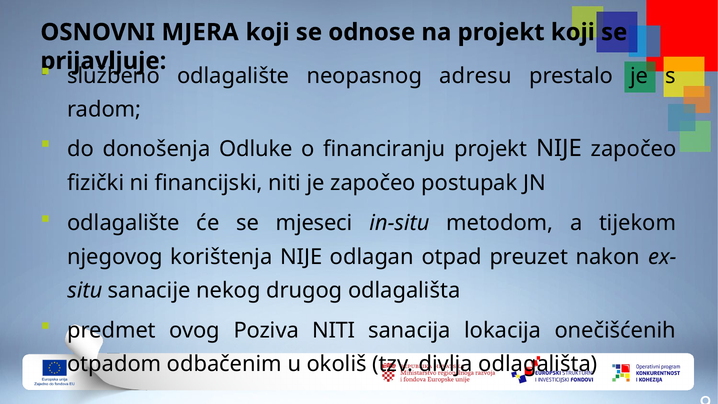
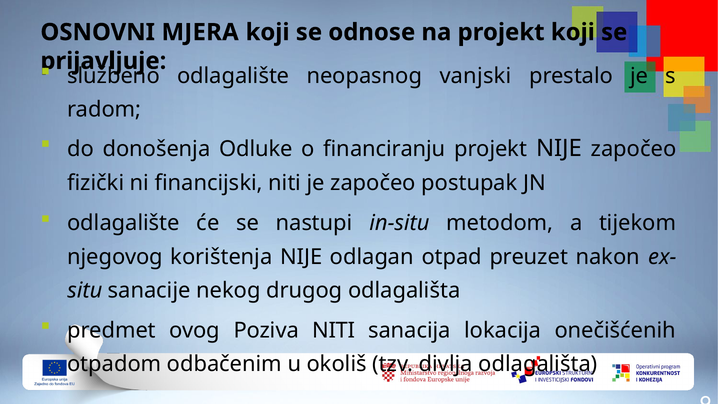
adresu: adresu -> vanjski (476, 76)
mjeseci: mjeseci -> nastupi (314, 223)
